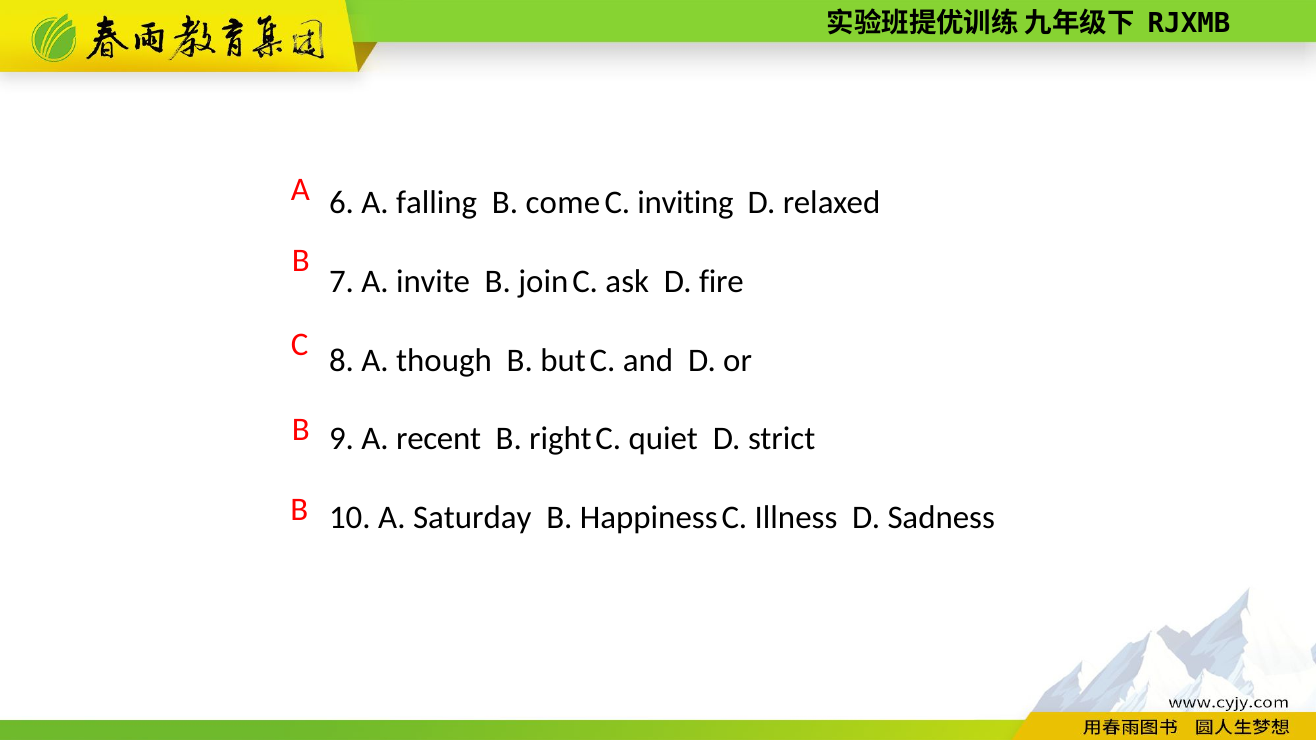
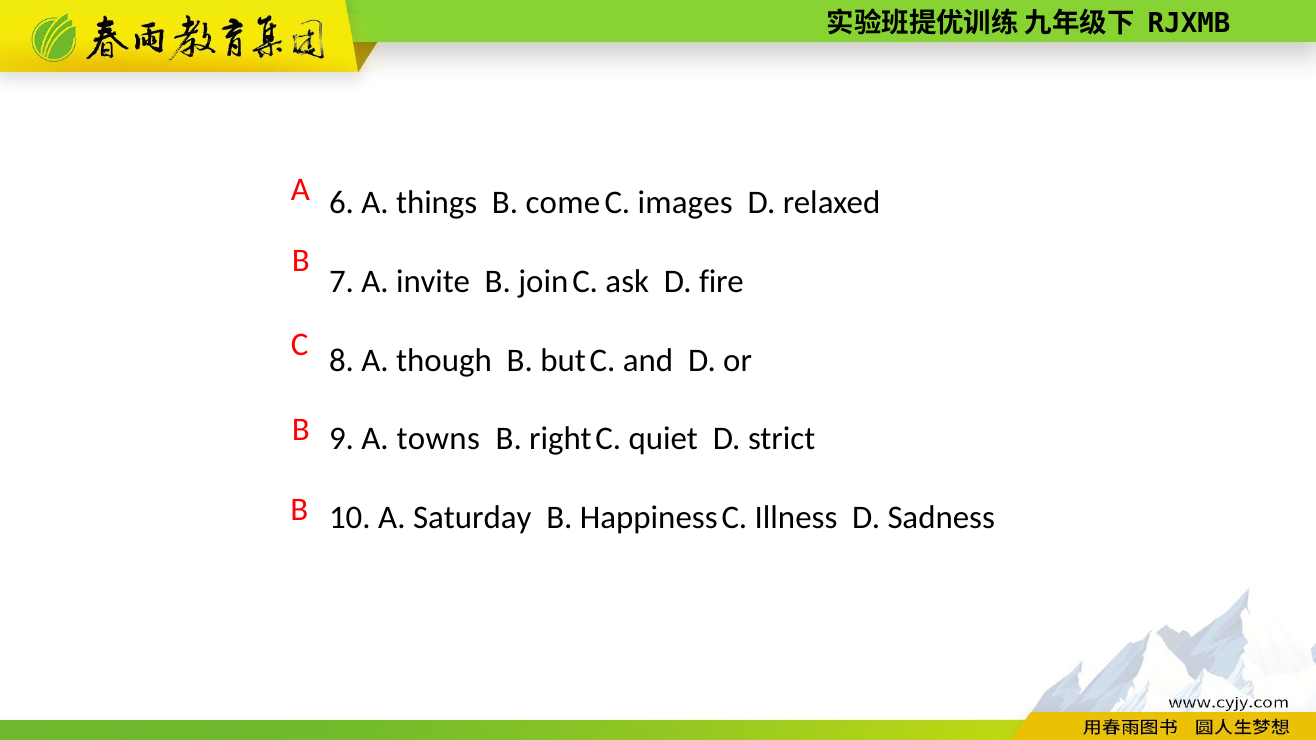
falling: falling -> things (437, 202)
inviting: inviting -> images (685, 202)
recent: recent -> towns (438, 439)
